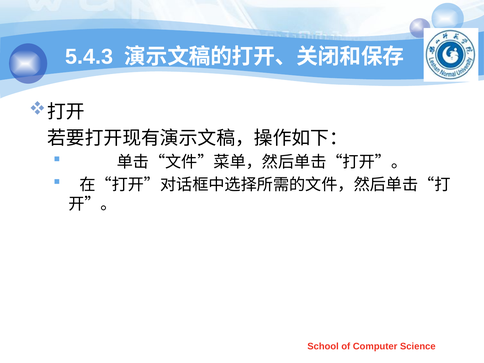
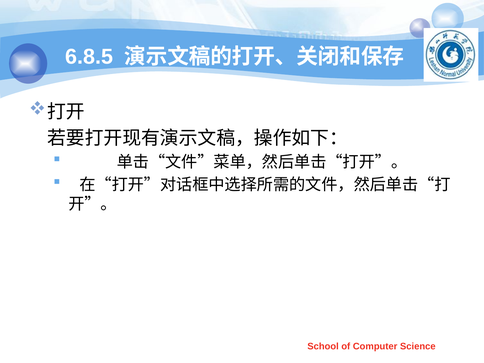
5.4.3: 5.4.3 -> 6.8.5 (89, 57)
